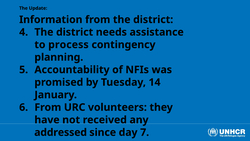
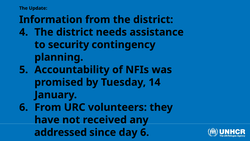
process: process -> security (69, 45)
day 7: 7 -> 6 (145, 132)
